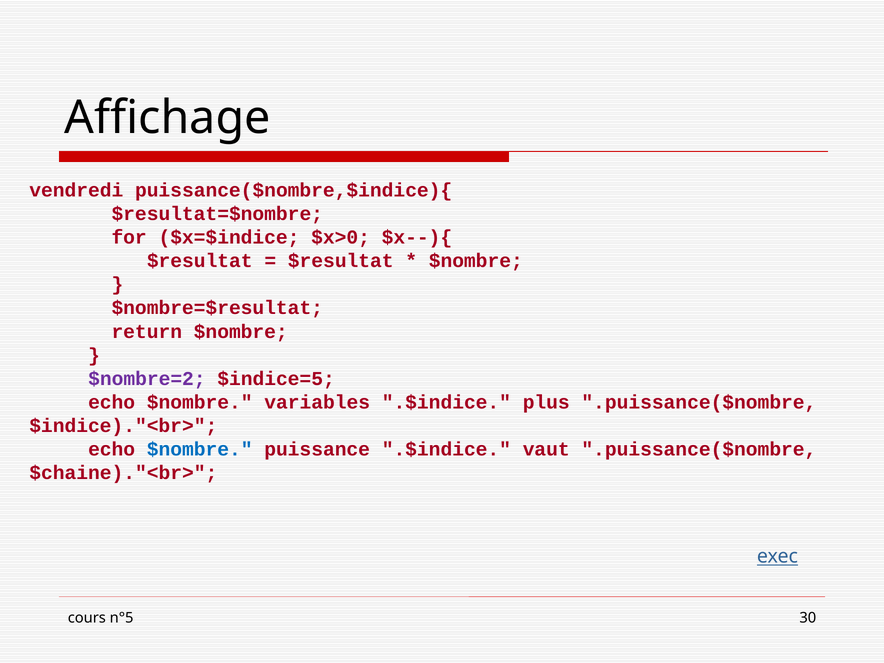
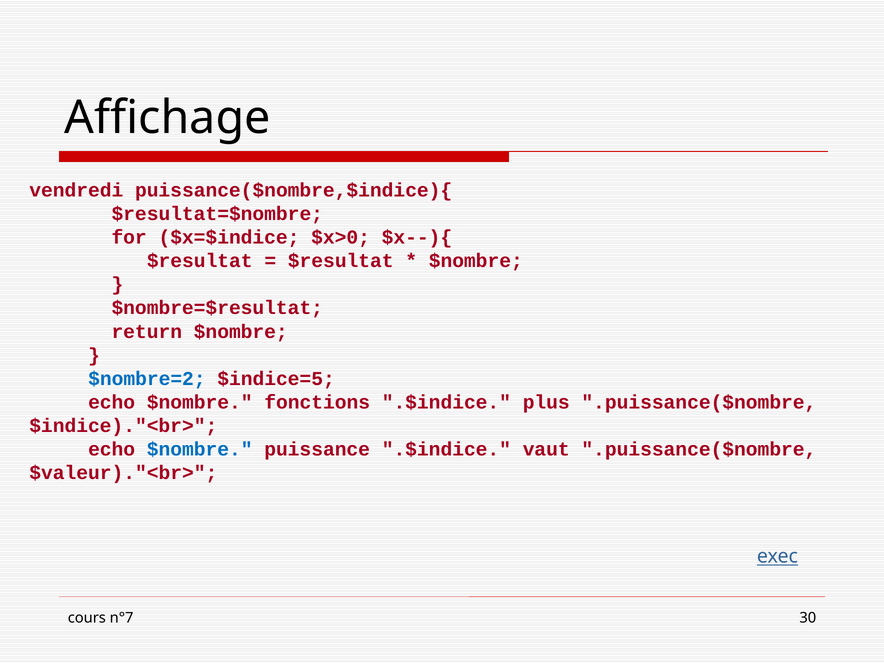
$nombre=2 colour: purple -> blue (147, 379)
variables: variables -> fonctions (317, 402)
$chaine)."<br>: $chaine)."<br> -> $valeur)."<br> (123, 473)
n°5: n°5 -> n°7 (122, 618)
